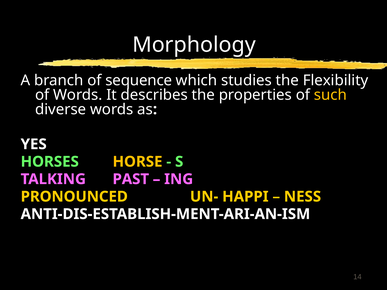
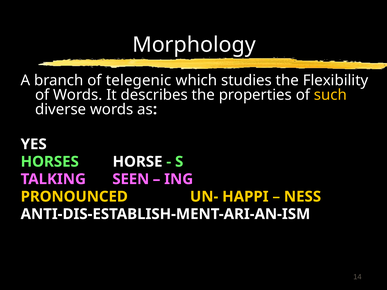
sequence: sequence -> telegenic (139, 80)
HORSE colour: yellow -> white (138, 162)
PAST: PAST -> SEEN (131, 179)
